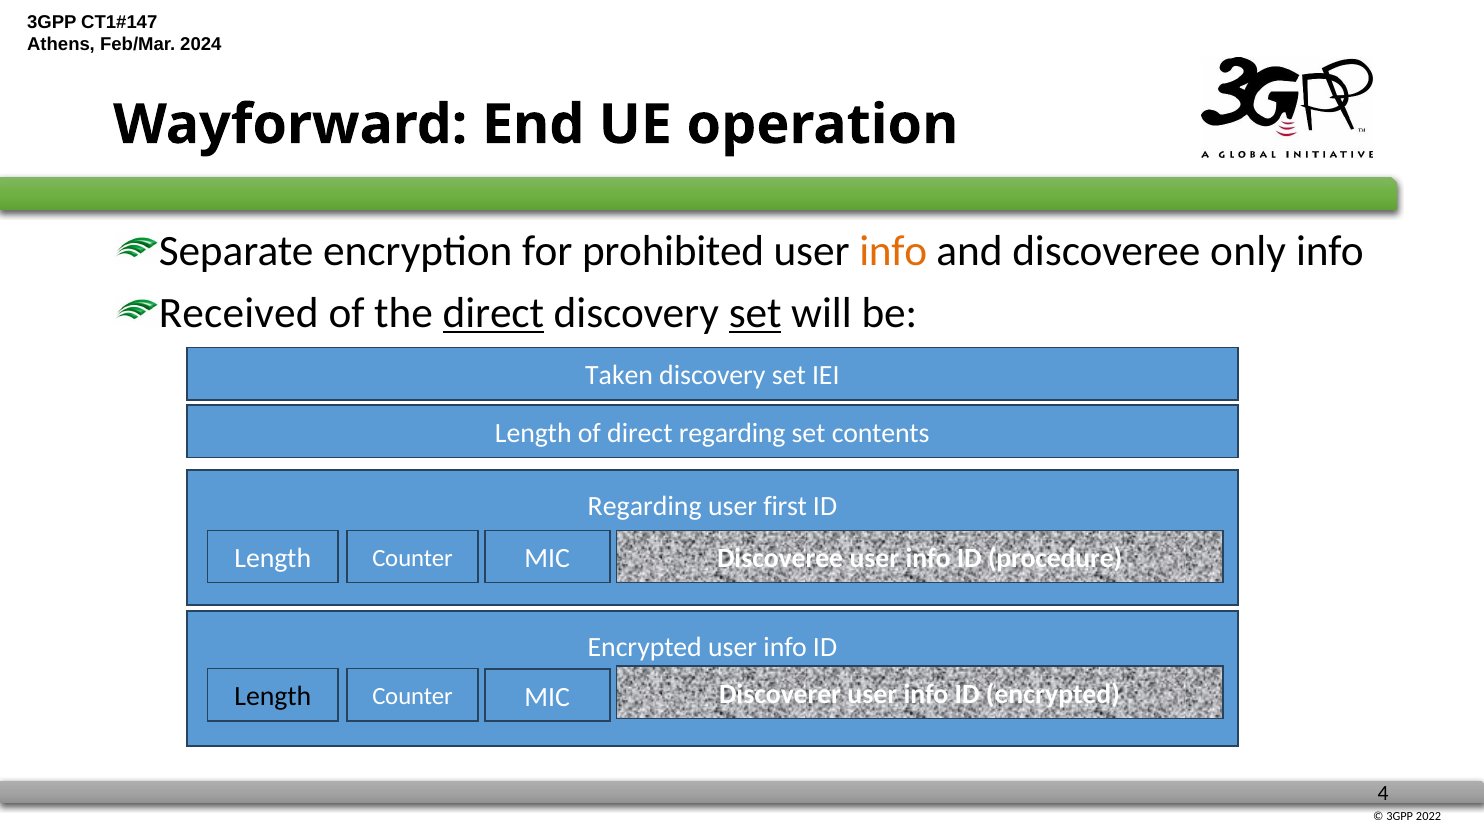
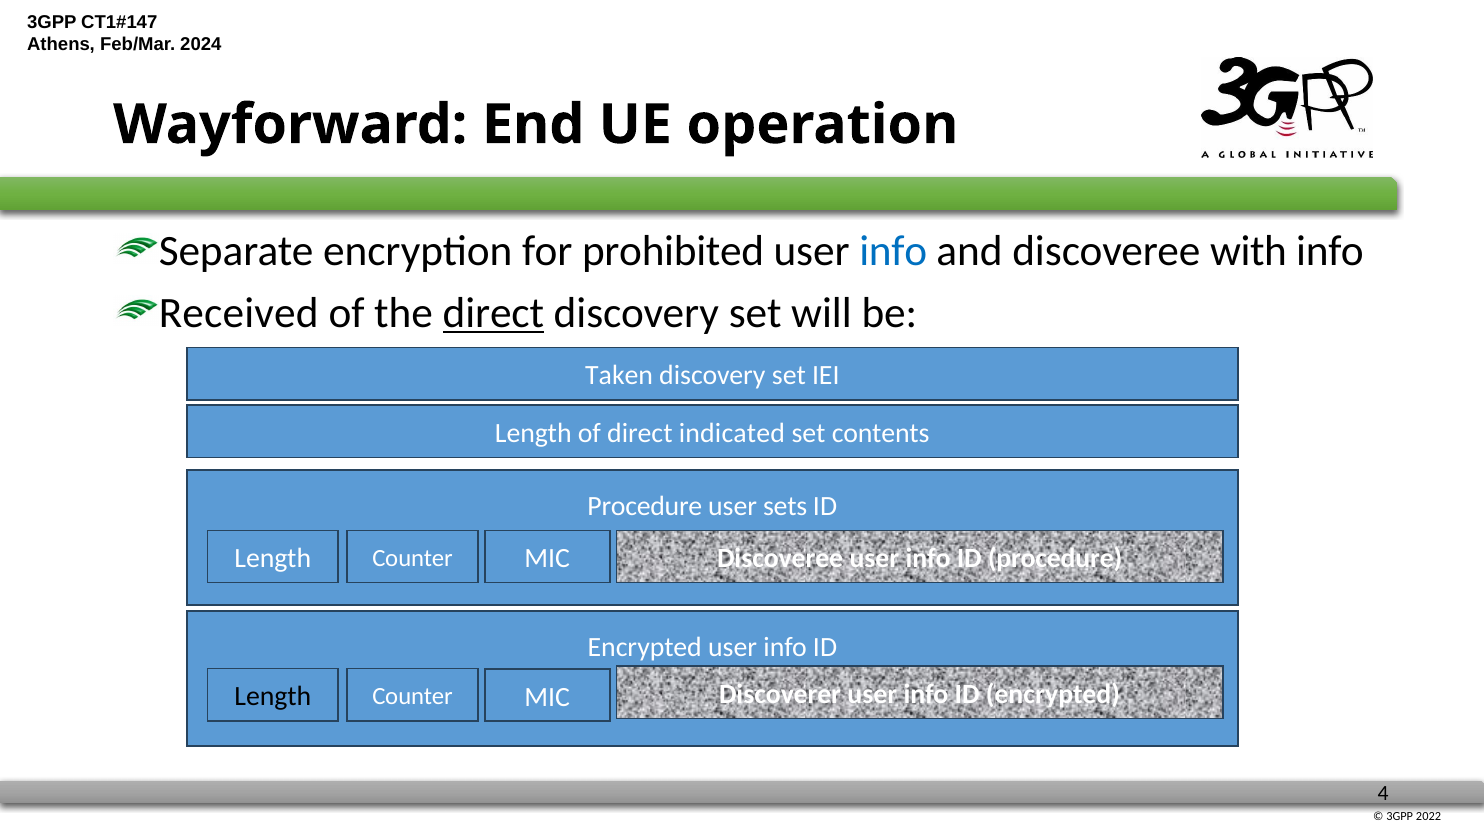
info colour: orange -> blue (893, 251)
only: only -> with (1248, 251)
set underline: present -> none (755, 313)
direct regarding: regarding -> indicated (732, 433)
Regarding: Regarding -> Procedure (645, 506)
first: first -> sets (785, 506)
